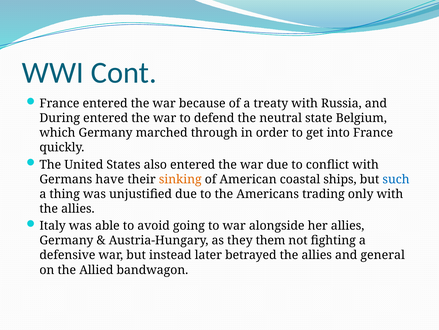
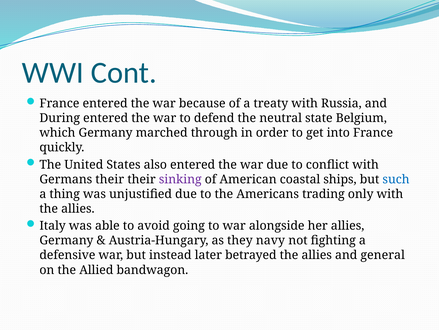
Germans have: have -> their (110, 179)
sinking colour: orange -> purple (180, 179)
them: them -> navy (270, 240)
